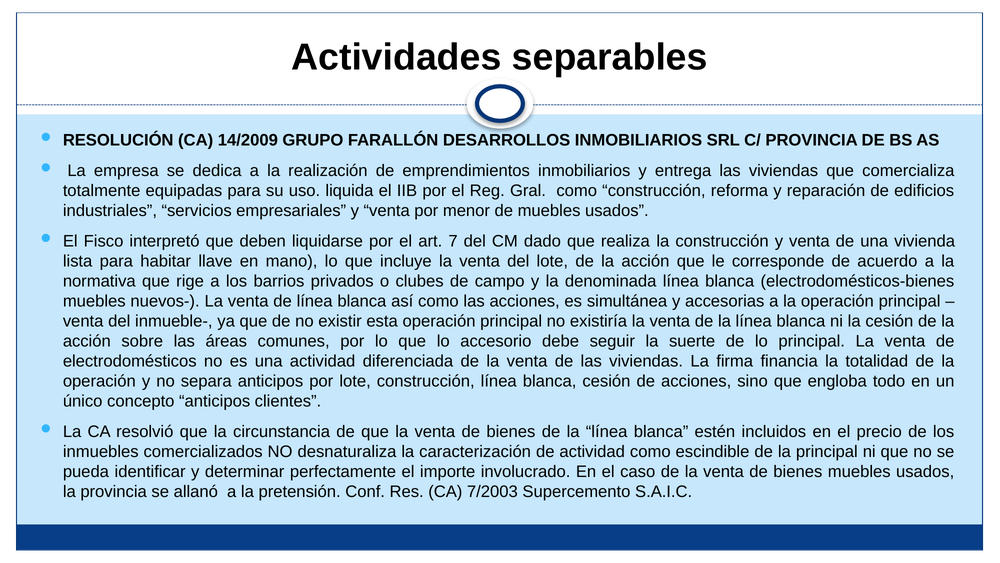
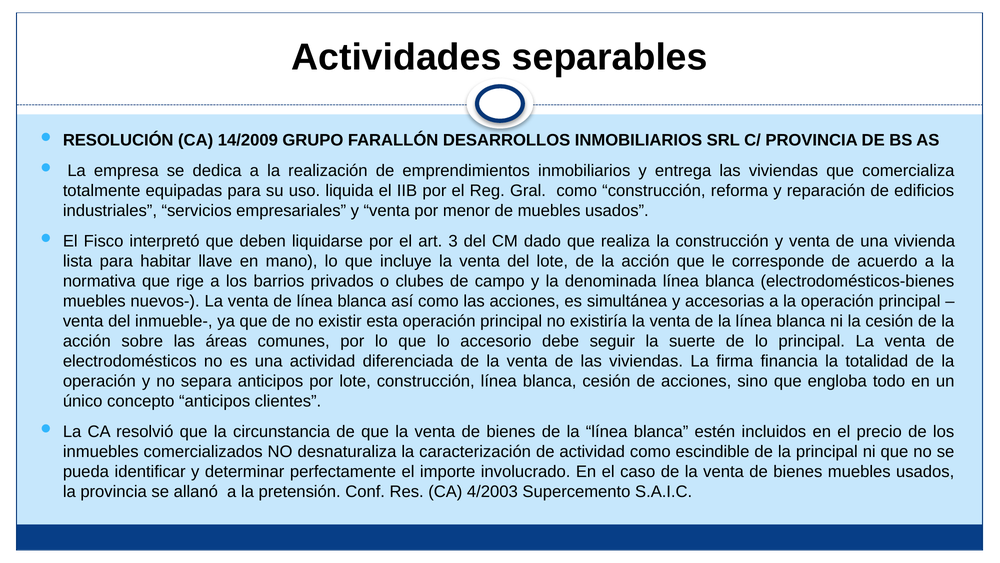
7: 7 -> 3 (453, 241)
7/2003: 7/2003 -> 4/2003 (492, 491)
